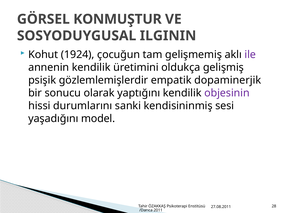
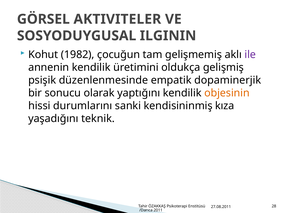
KONMUŞTUR: KONMUŞTUR -> AKTIVITELER (117, 19)
1924: 1924 -> 1982 (78, 54)
gözlemlemişlerdir: gözlemlemişlerdir -> düzenlenmesinde (103, 80)
objesinin colour: purple -> orange (227, 93)
sesi: sesi -> kıza (225, 105)
model: model -> teknik (98, 118)
